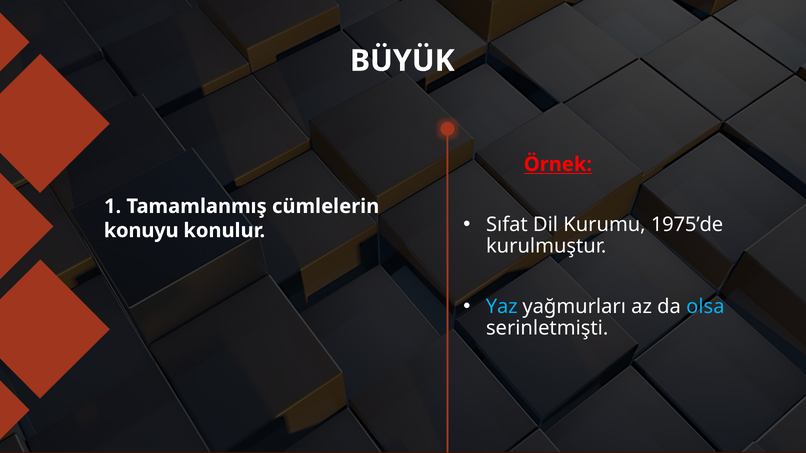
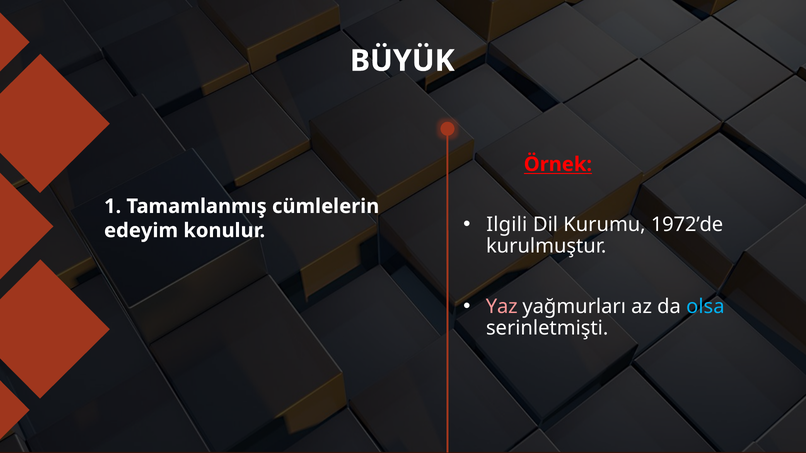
Sıfat: Sıfat -> Ilgili (507, 225)
1975’de: 1975’de -> 1972’de (687, 225)
konuyu: konuyu -> edeyim (141, 231)
Yaz colour: light blue -> pink (502, 307)
